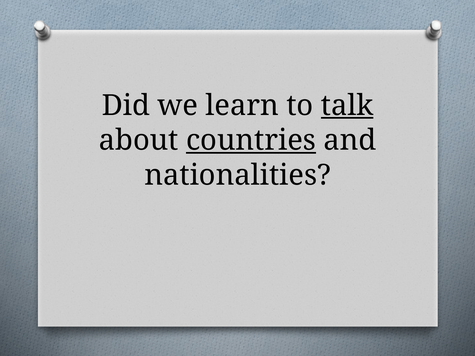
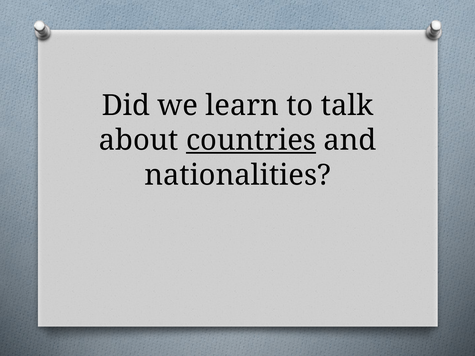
talk underline: present -> none (347, 106)
